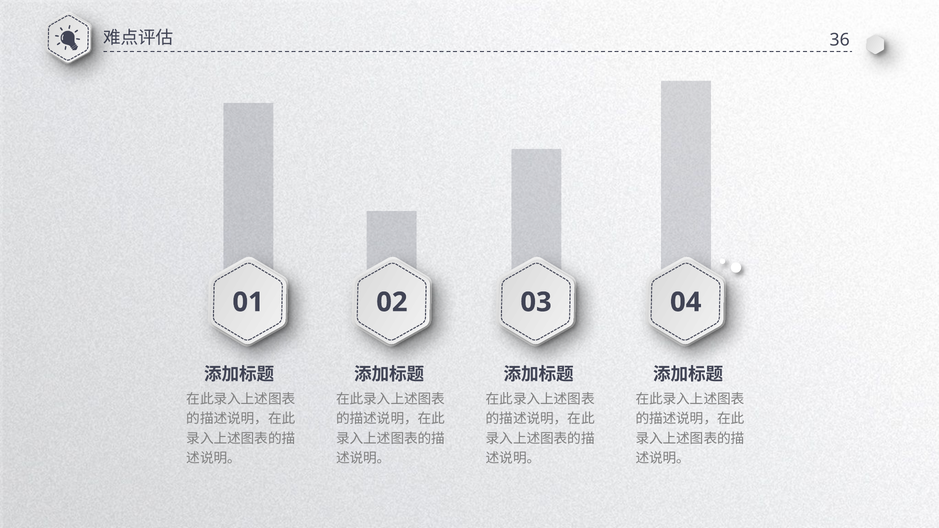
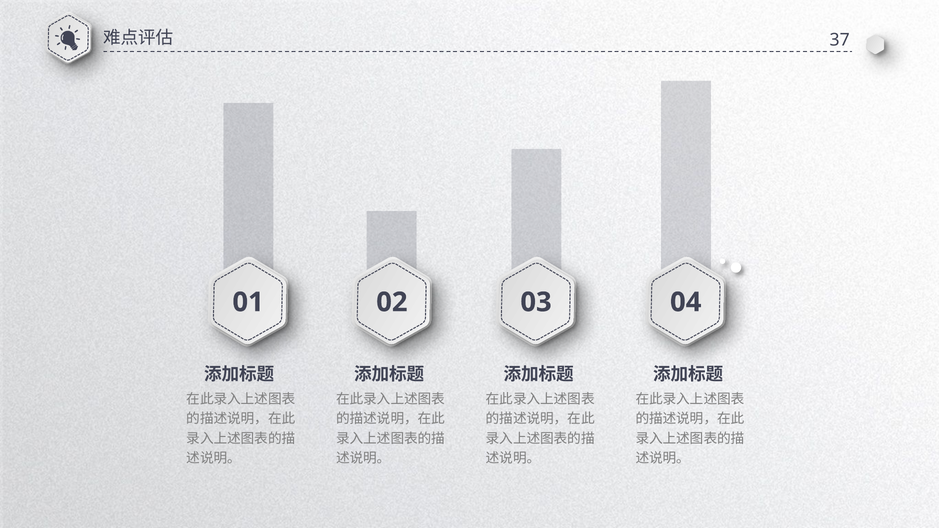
36: 36 -> 37 (840, 40)
